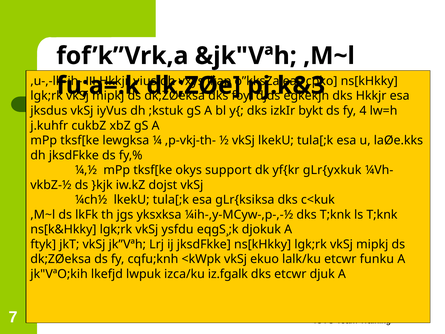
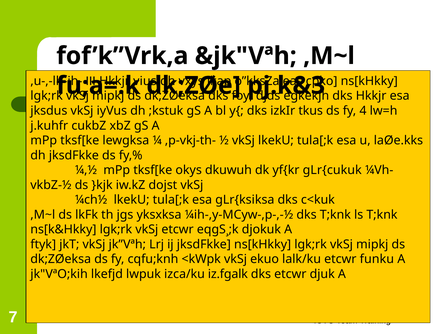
bykt: bykt -> tkus (311, 111)
support: support -> dkuwuh (228, 170)
gLr{yxkuk: gLr{yxkuk -> gLr{cukuk (332, 170)
vkSj ysfdu: ysfdu -> etcwr (178, 229)
